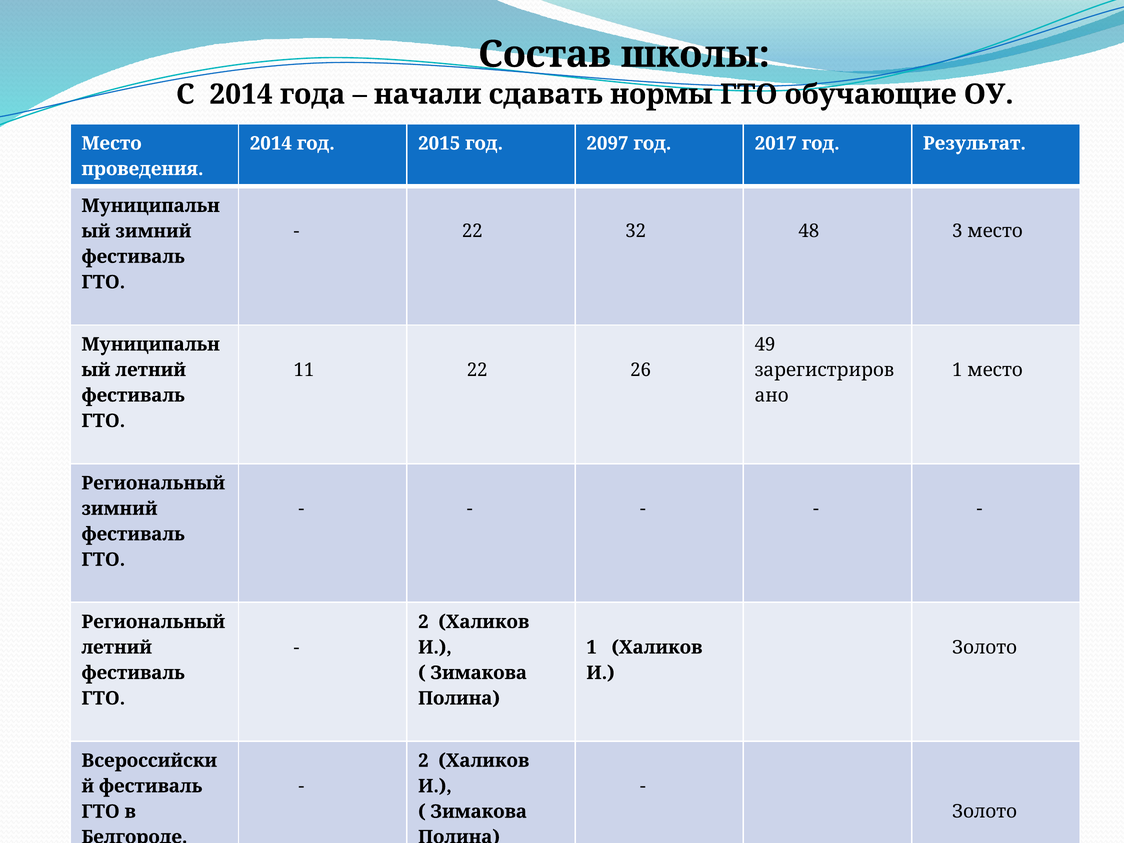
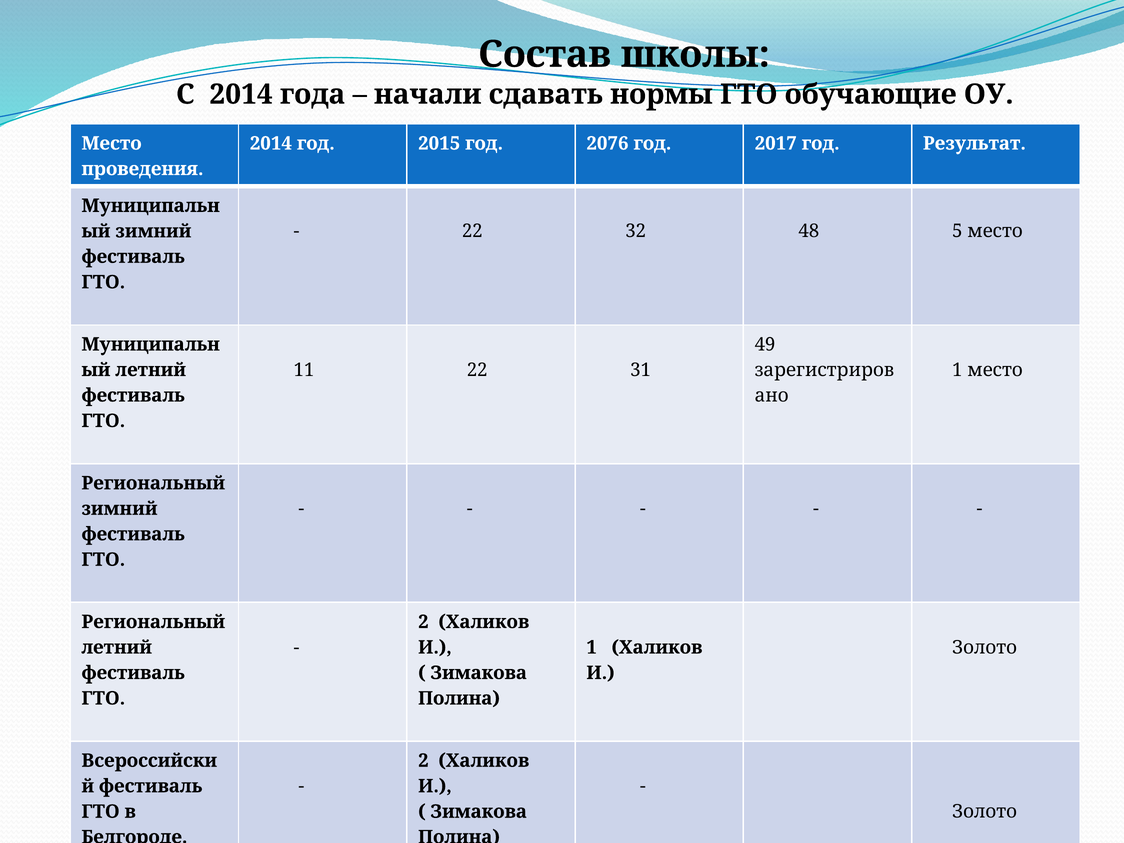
2097: 2097 -> 2076 (607, 143)
3: 3 -> 5 (957, 231)
26: 26 -> 31 (641, 370)
